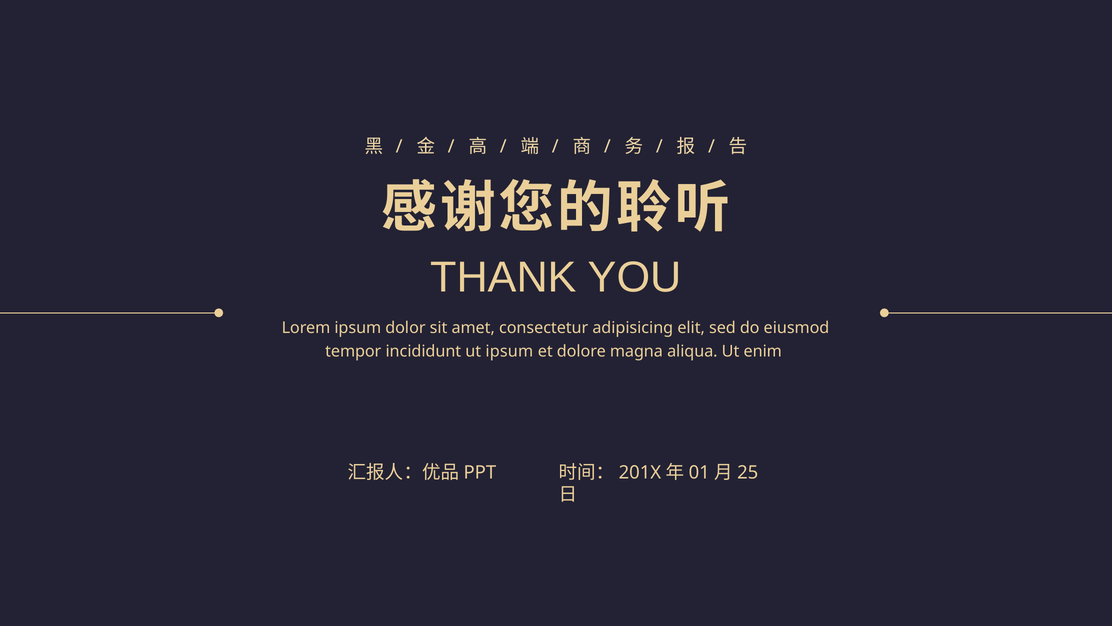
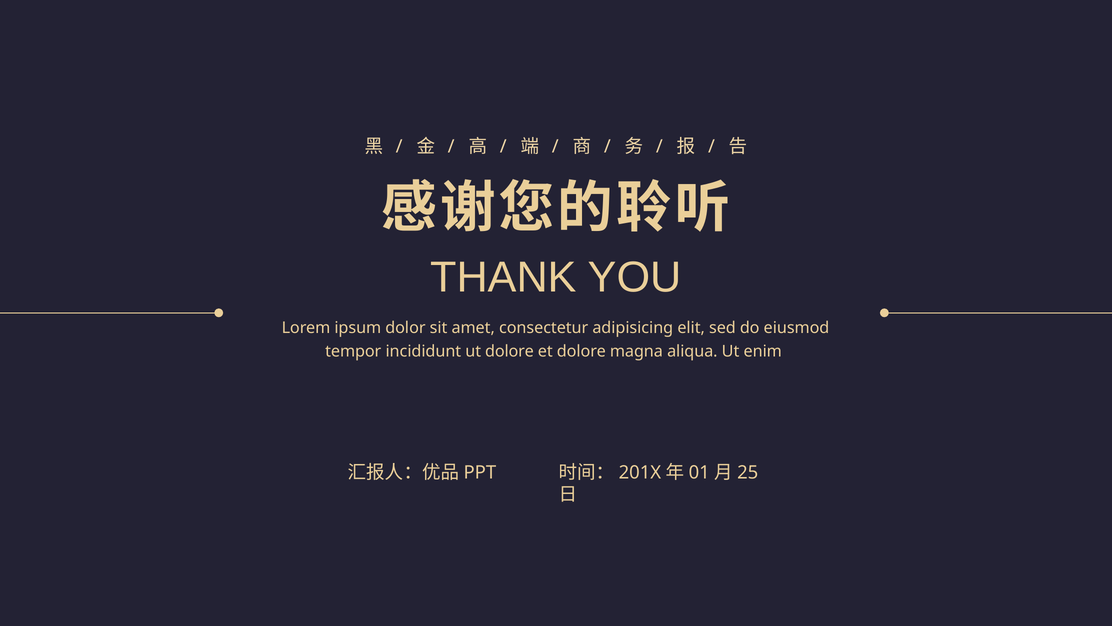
ut ipsum: ipsum -> dolore (509, 351)
